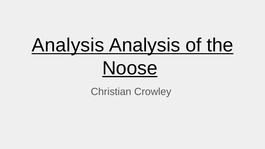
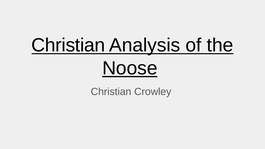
Analysis: Analysis -> Christian (68, 45)
